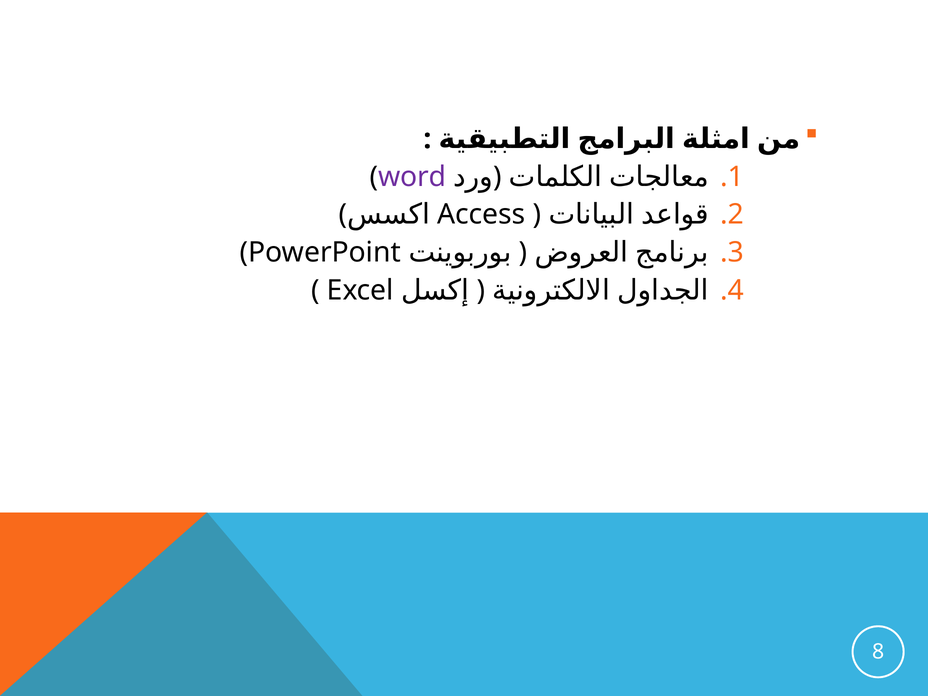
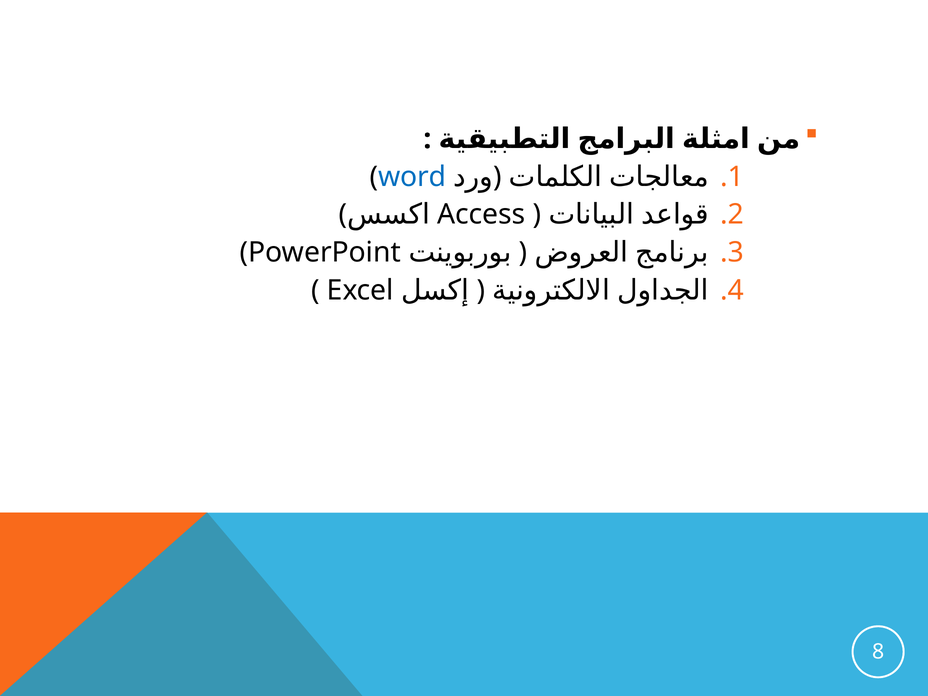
word colour: purple -> blue (412, 177)
